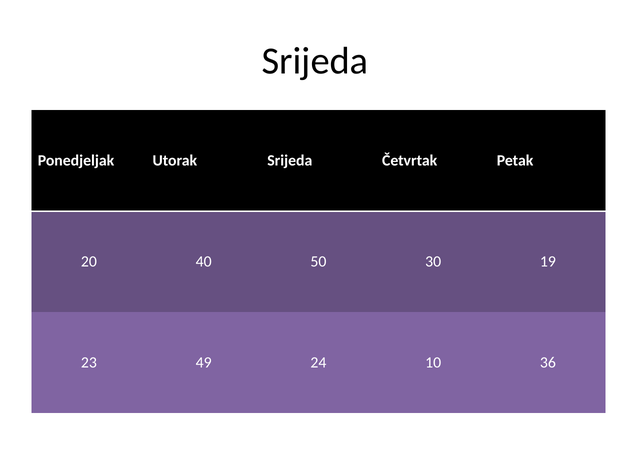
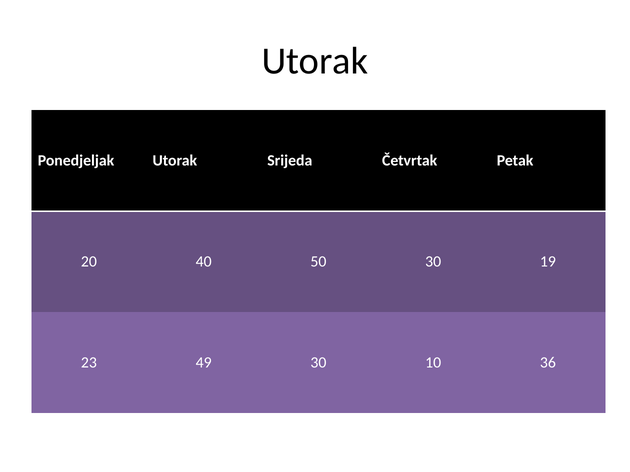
Srijeda: Srijeda -> Utorak (315, 61)
49 24: 24 -> 30 (318, 363)
